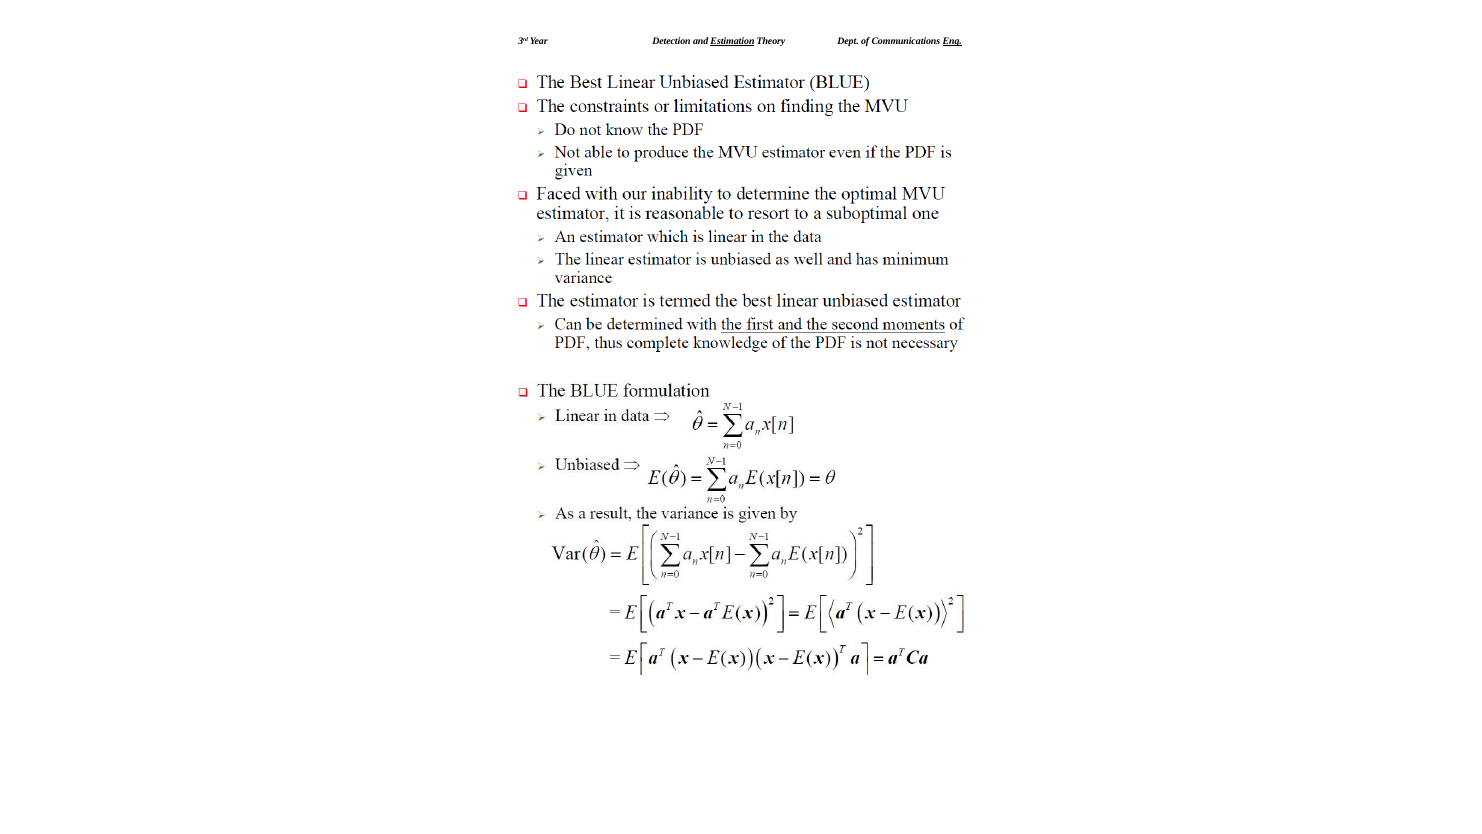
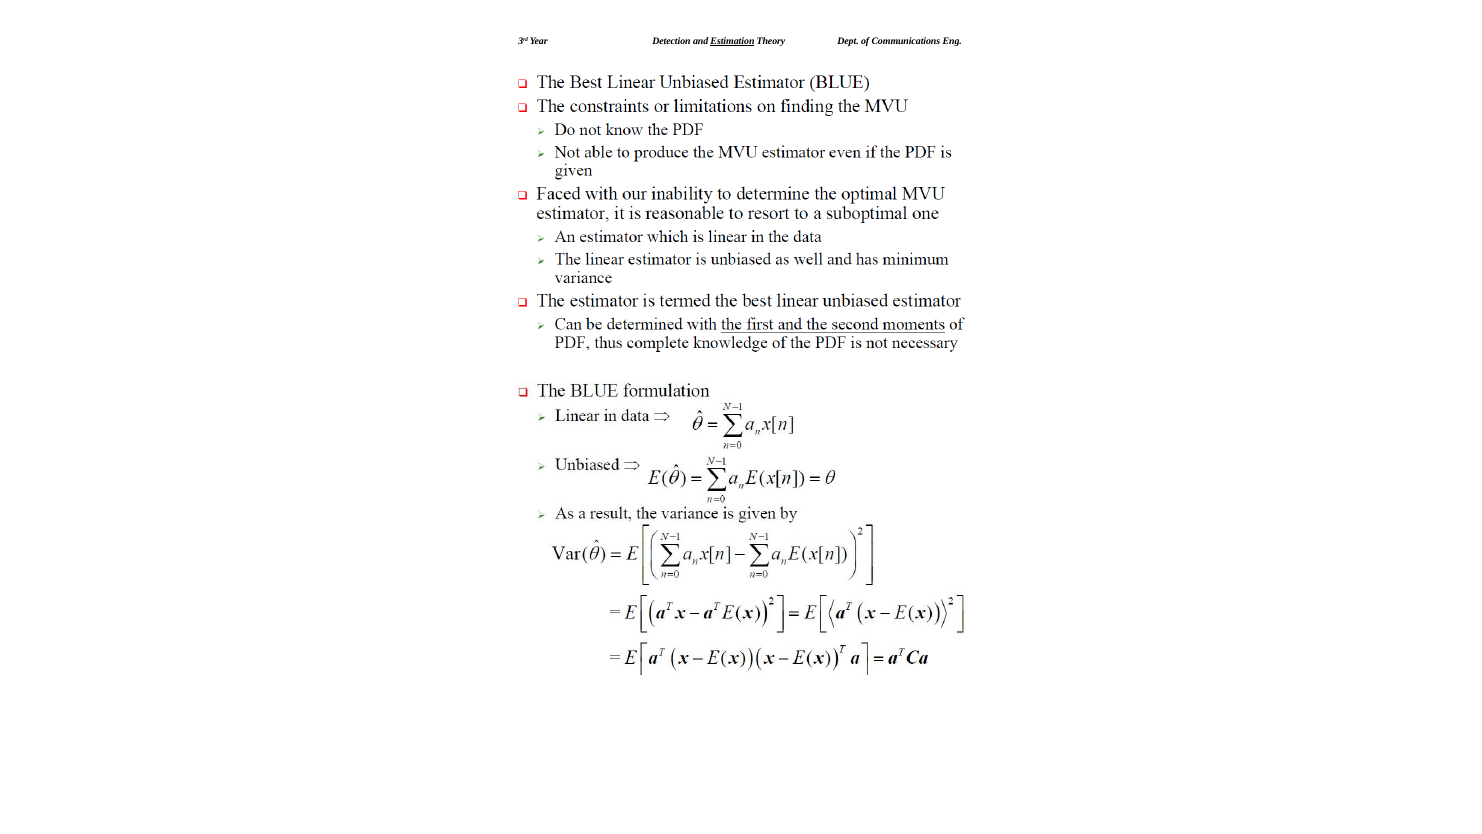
Eng underline: present -> none (952, 41)
